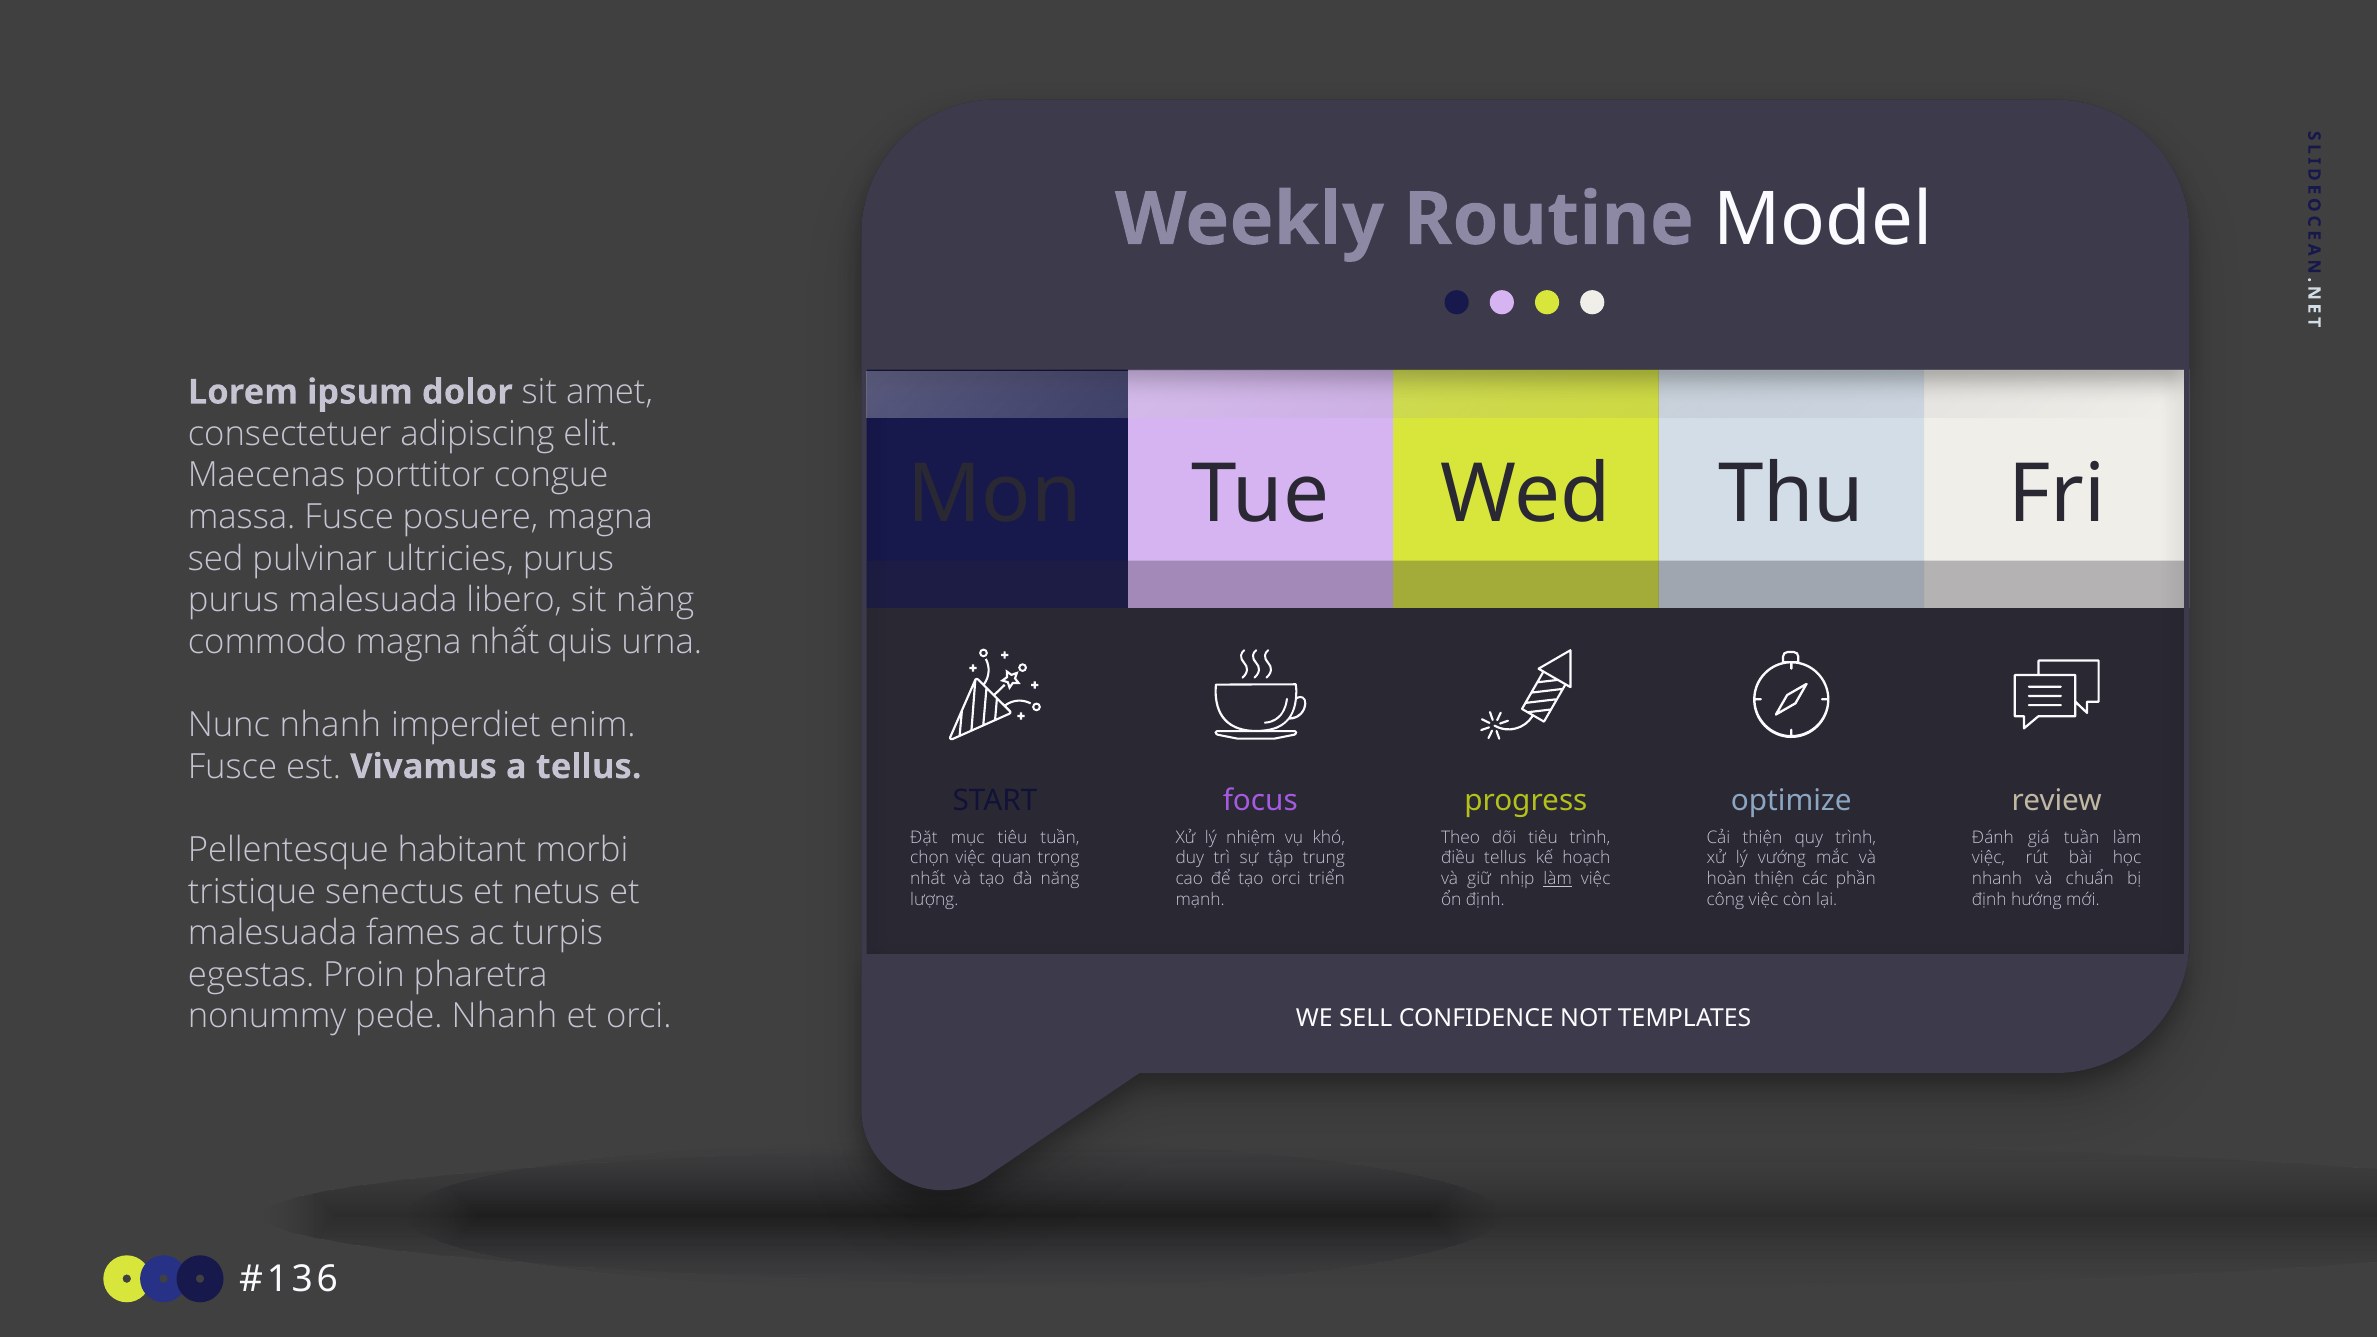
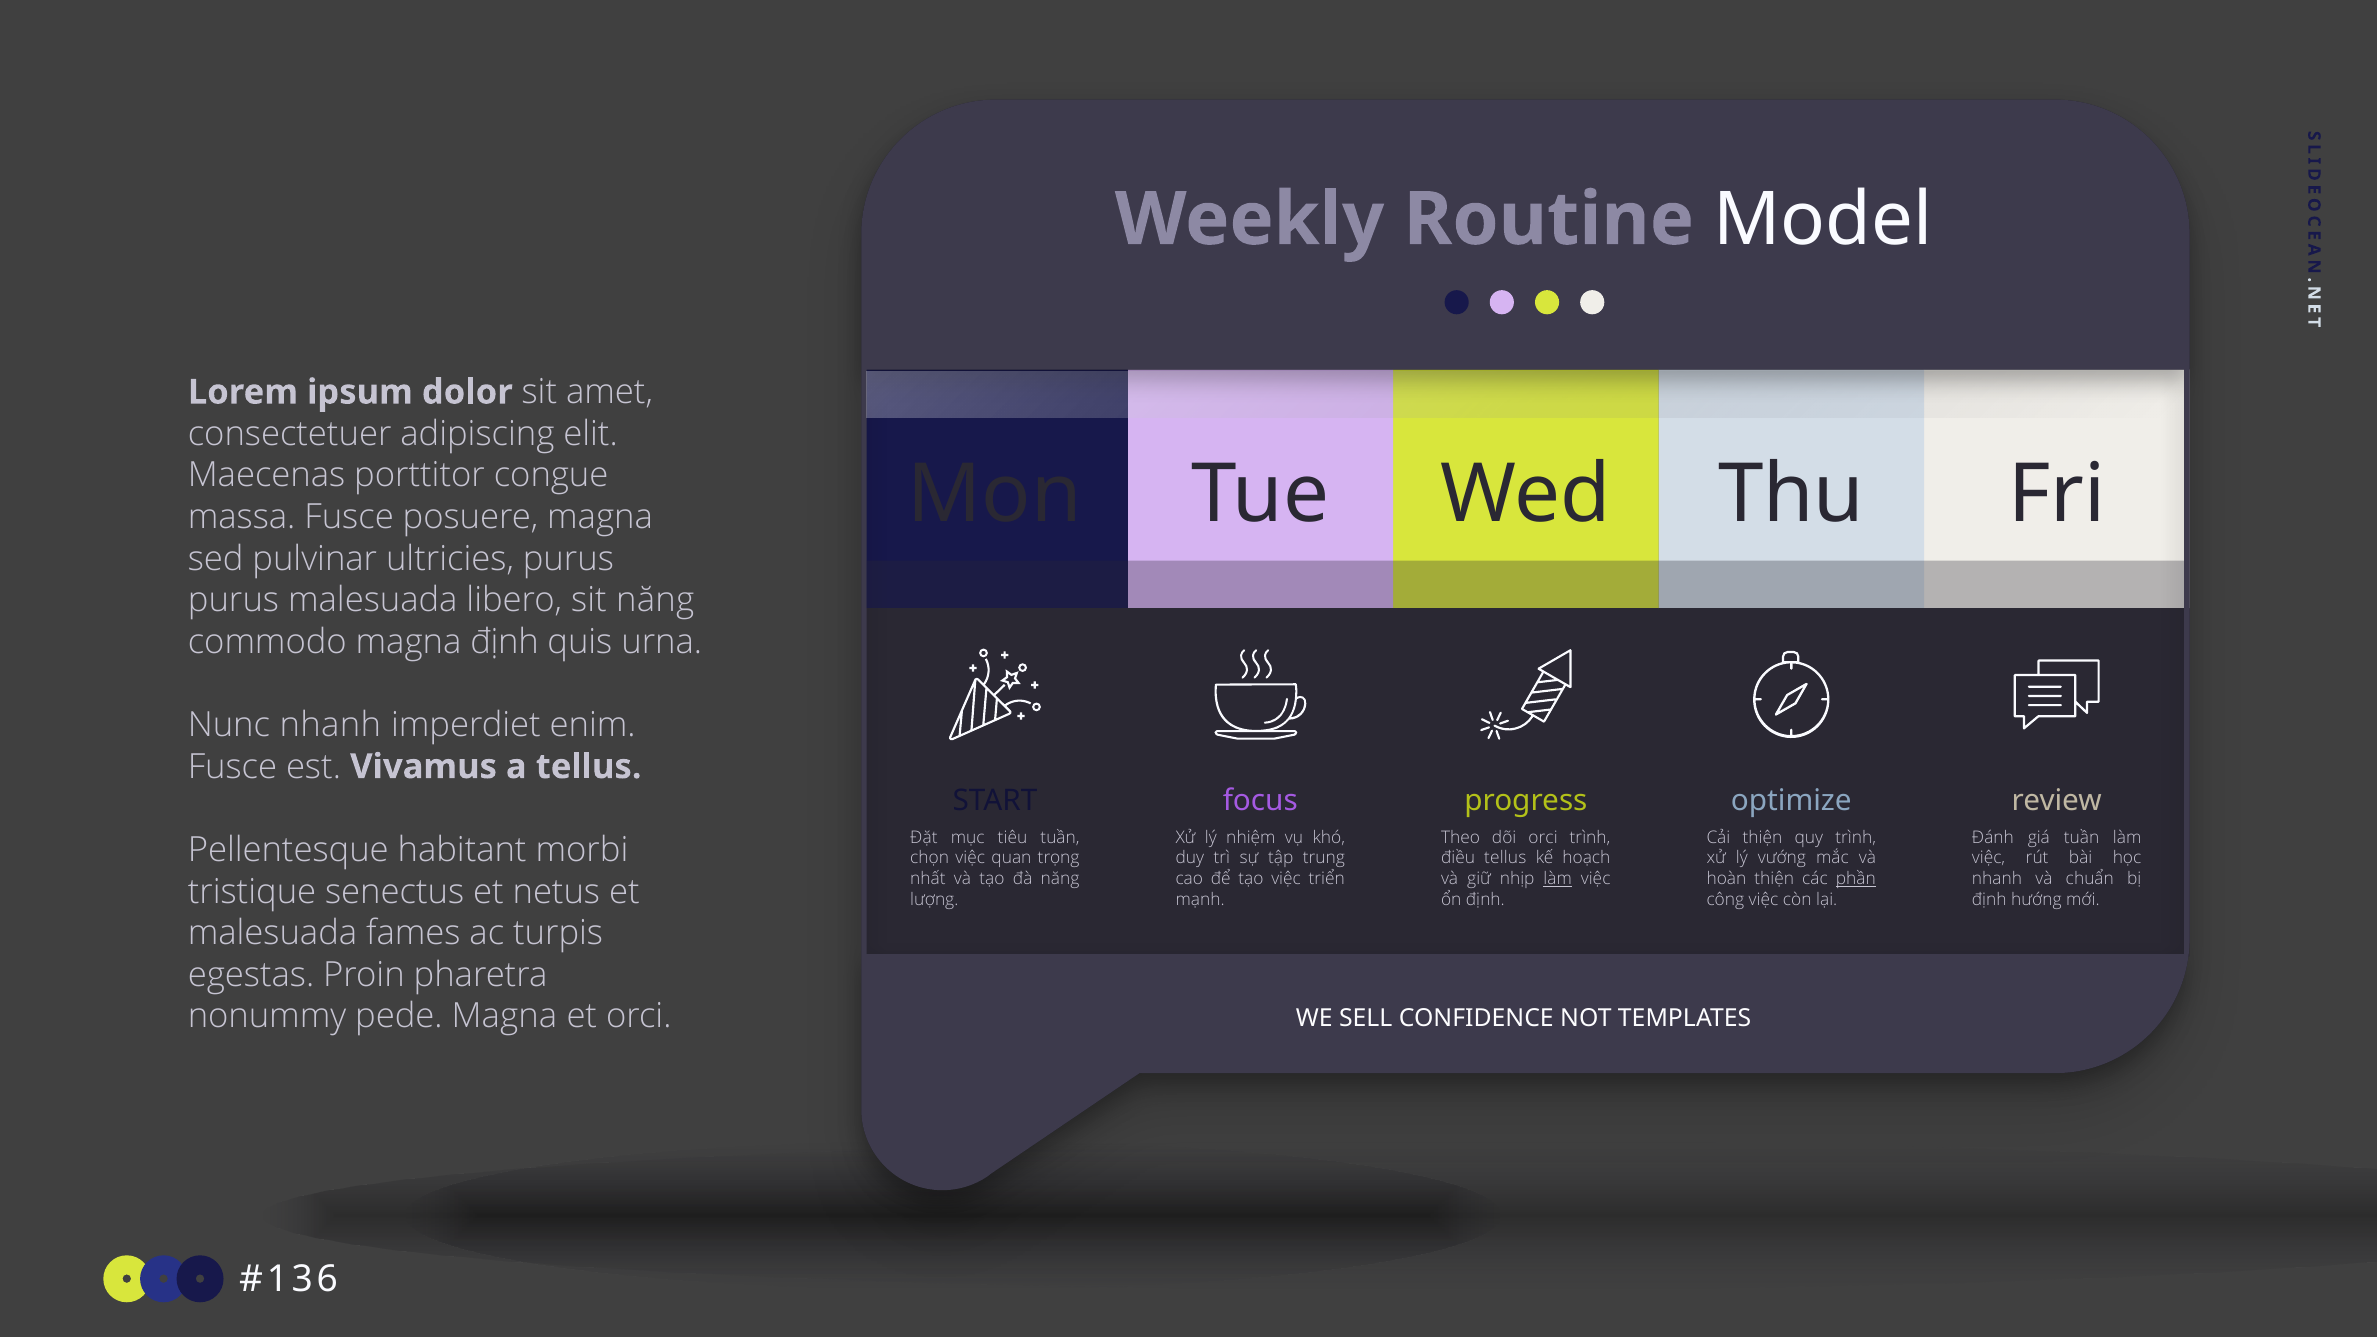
magna nhất: nhất -> định (505, 642)
dõi tiêu: tiêu -> orci (1543, 837)
tạo orci: orci -> việc (1286, 879)
phần underline: none -> present (1856, 879)
pede Nhanh: Nhanh -> Magna (504, 1016)
